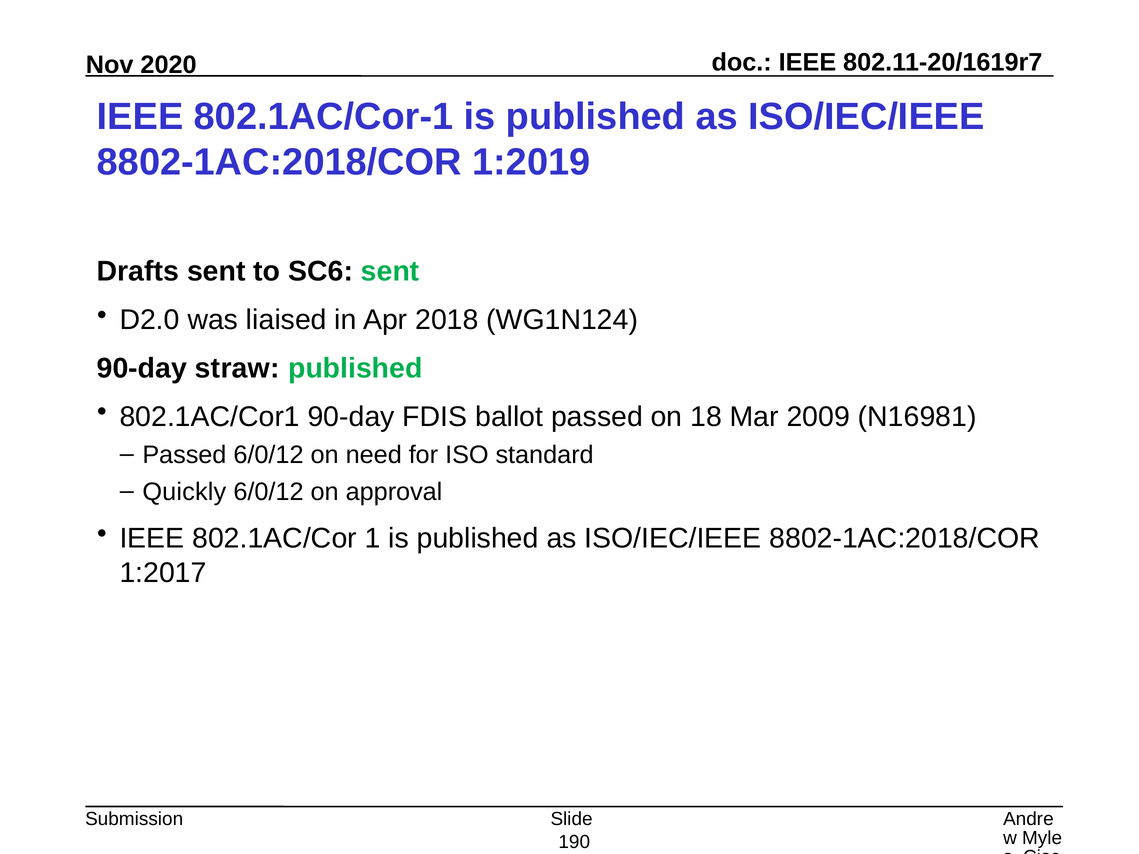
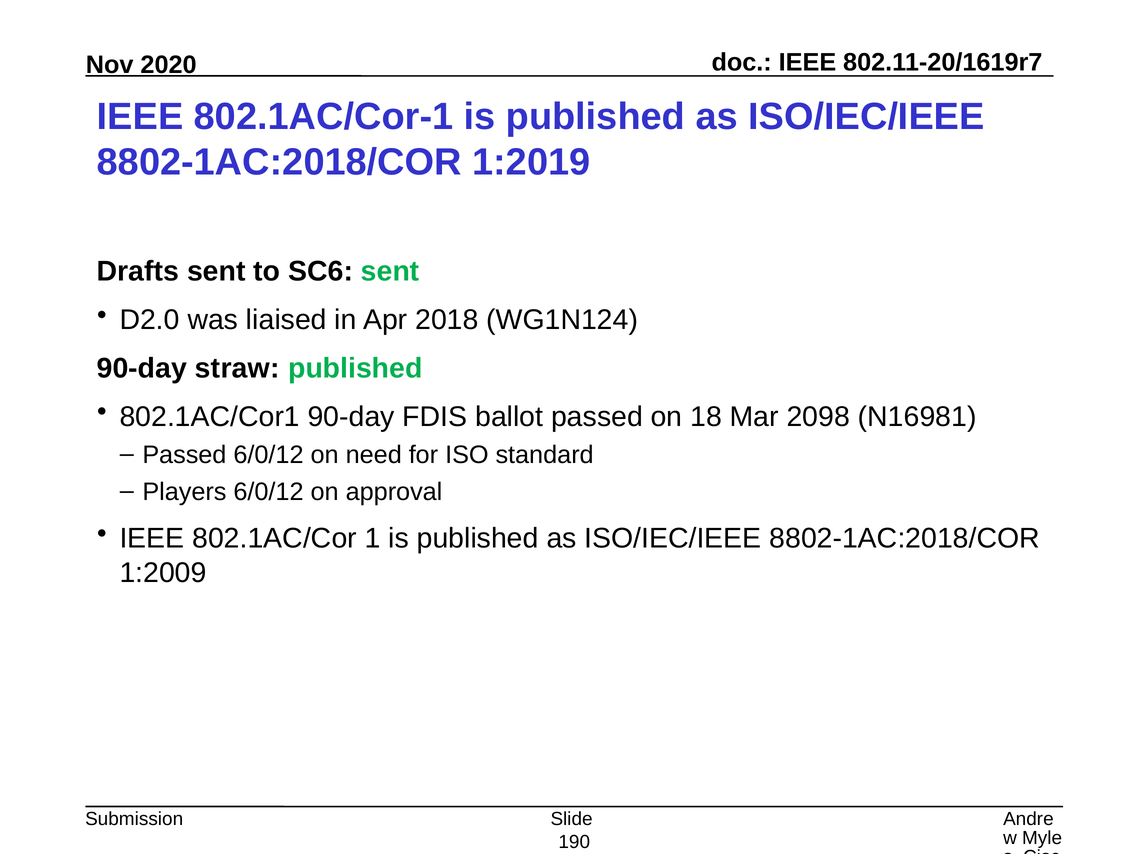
2009: 2009 -> 2098 (818, 417)
Quickly: Quickly -> Players (184, 492)
1:2017: 1:2017 -> 1:2009 (163, 573)
